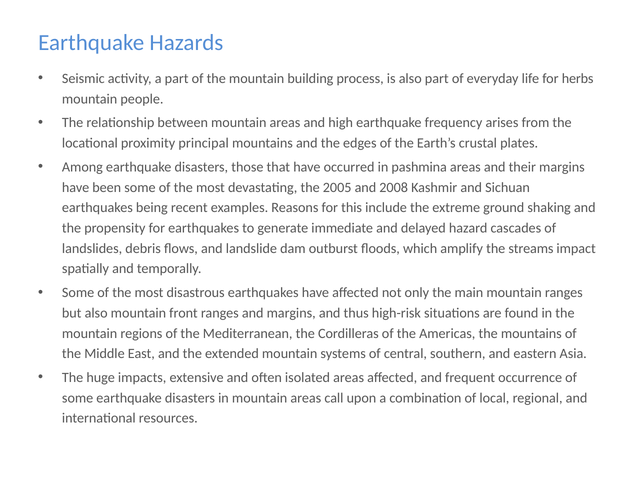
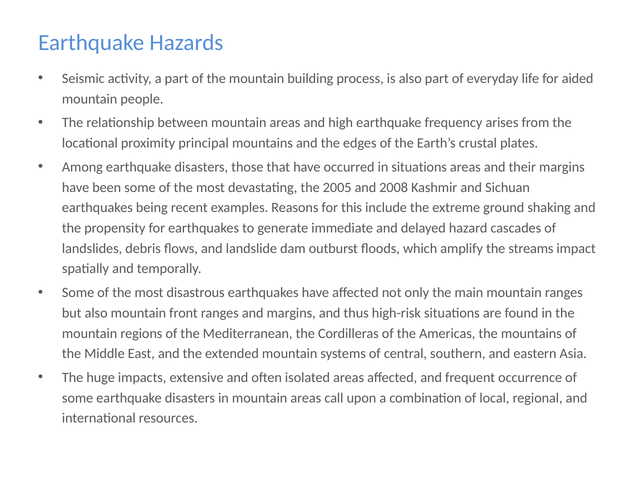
herbs: herbs -> aided (578, 79)
in pashmina: pashmina -> situations (419, 167)
